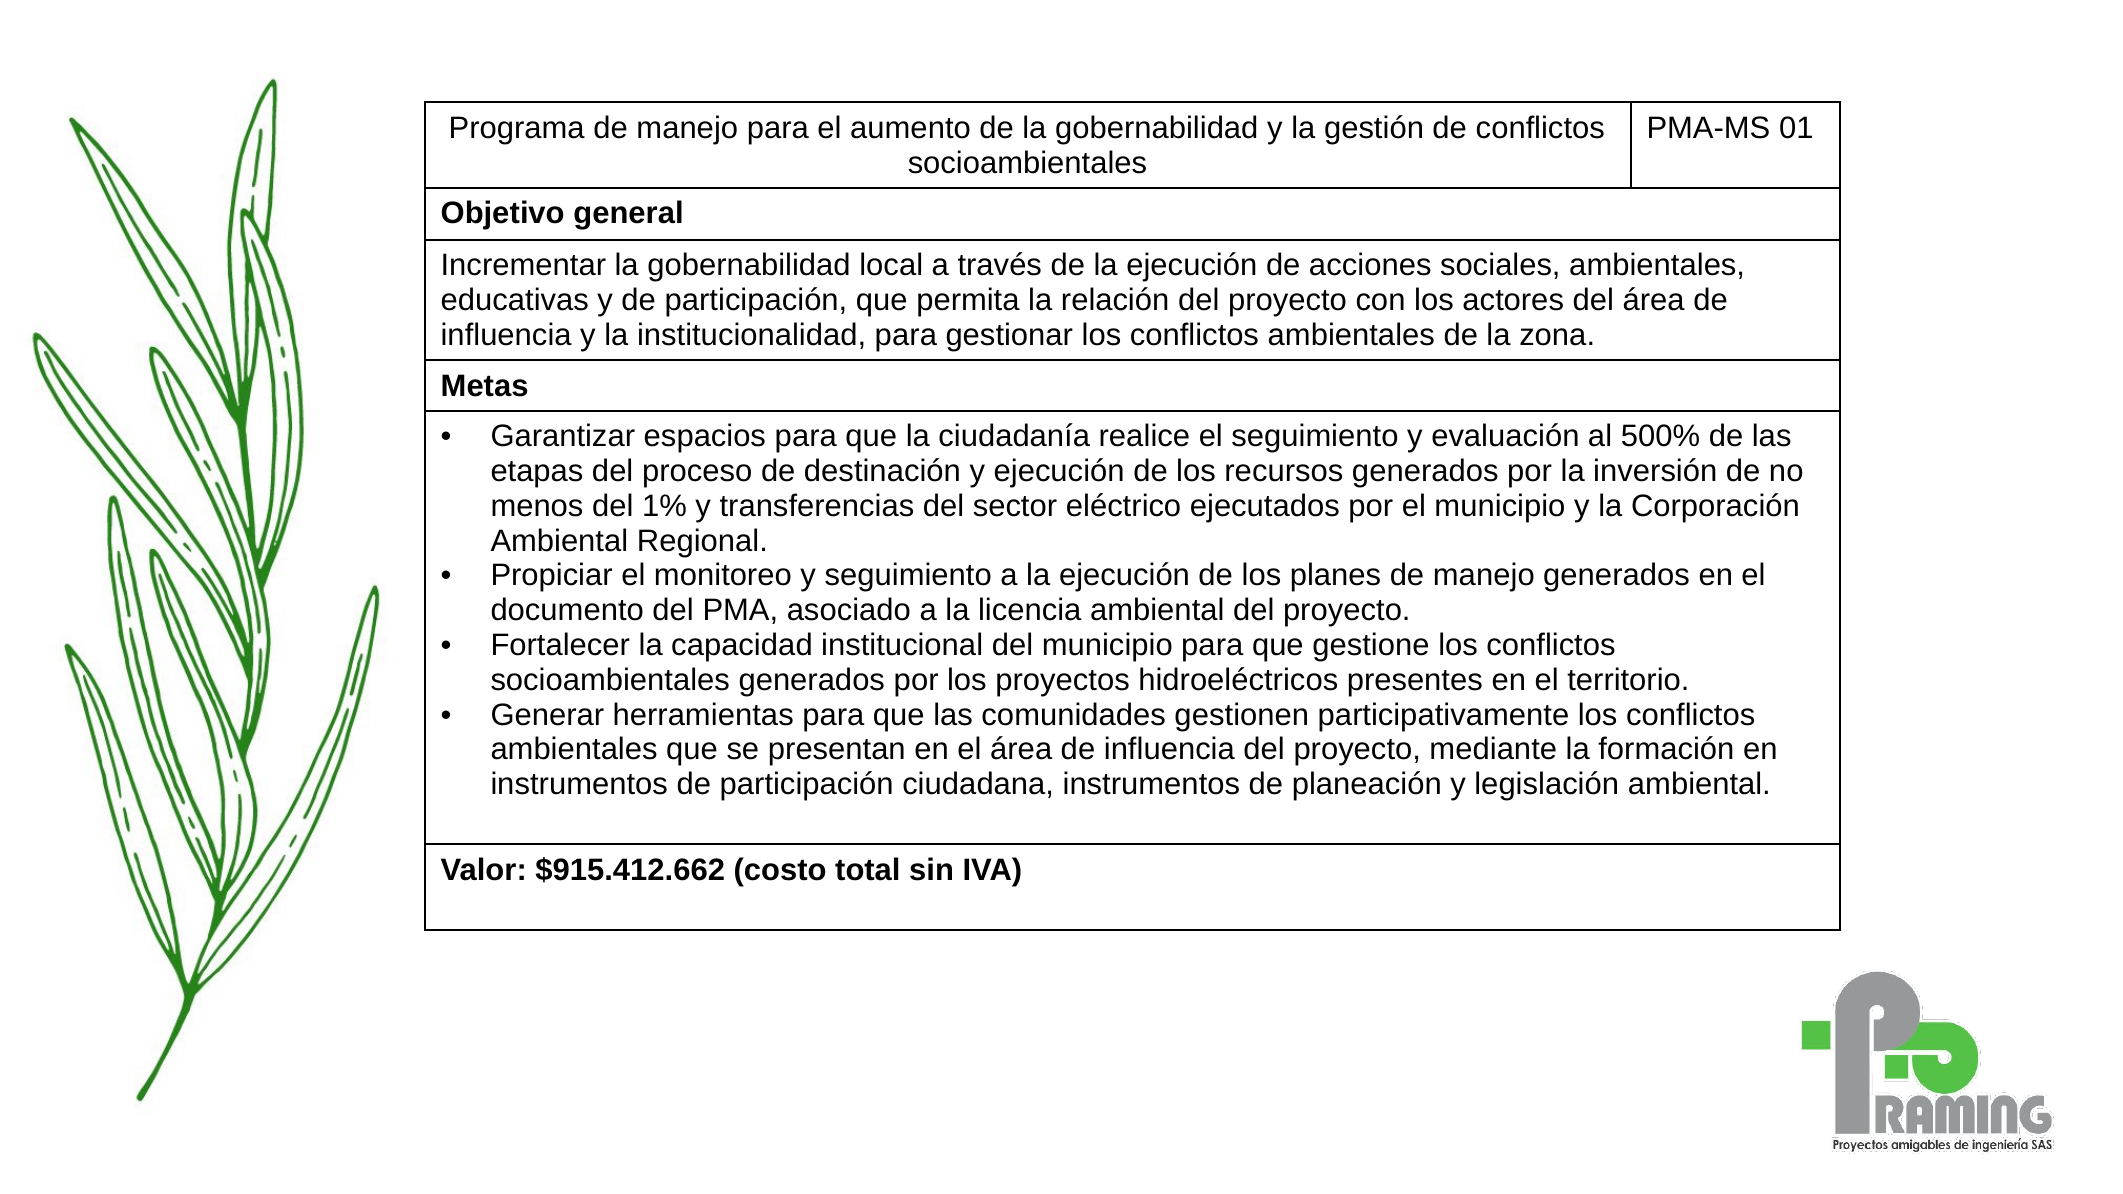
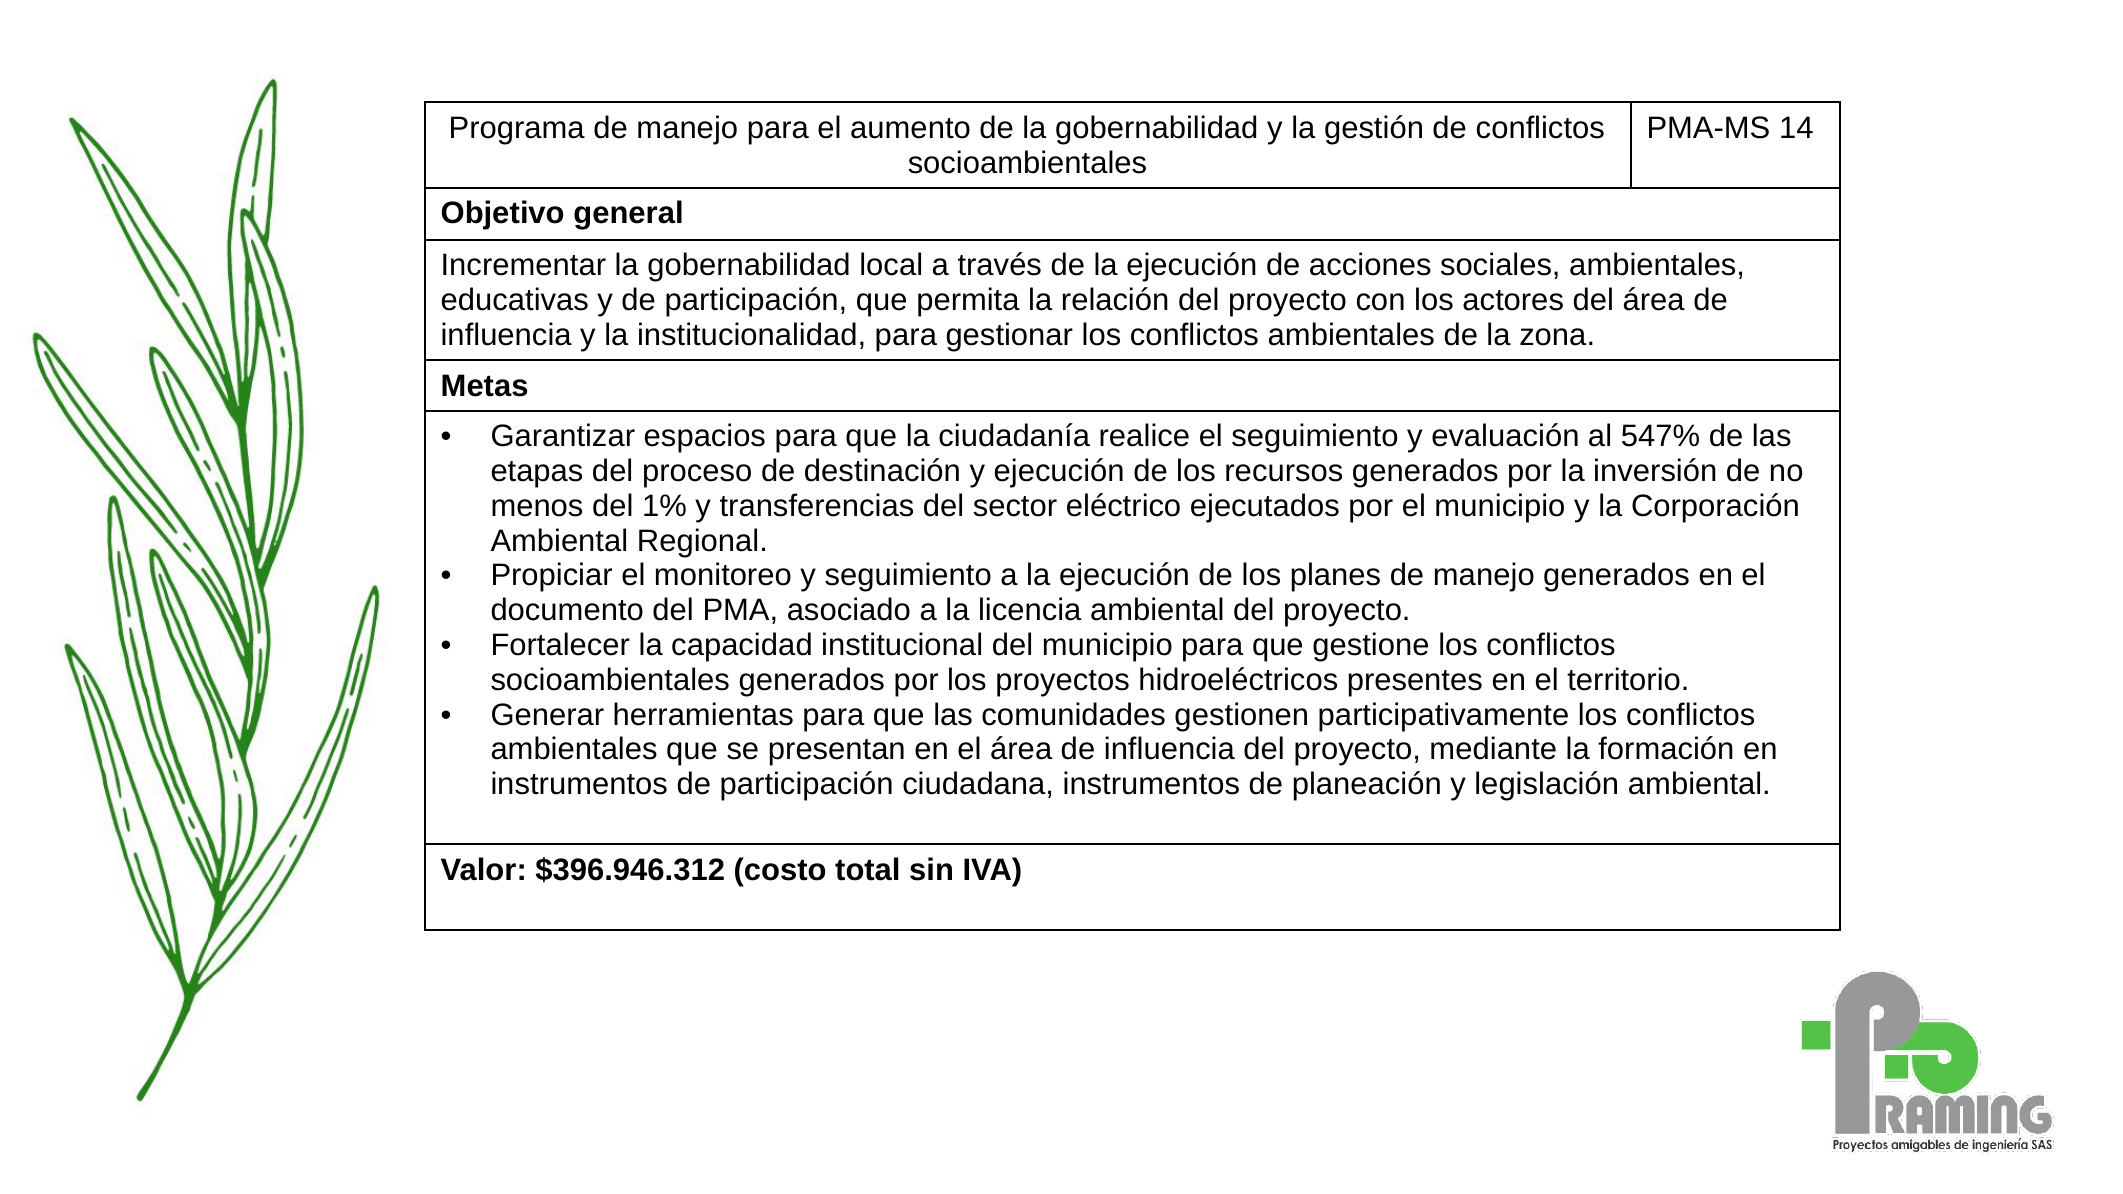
01: 01 -> 14 (1796, 128)
500%: 500% -> 547% (1660, 437)
$915.412.662: $915.412.662 -> $396.946.312 (630, 870)
